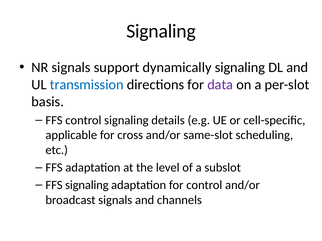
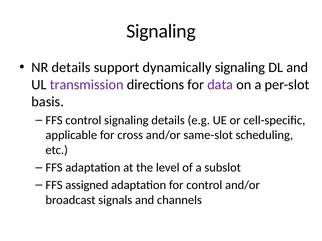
NR signals: signals -> details (71, 68)
transmission colour: blue -> purple (87, 85)
FFS signaling: signaling -> assigned (87, 185)
